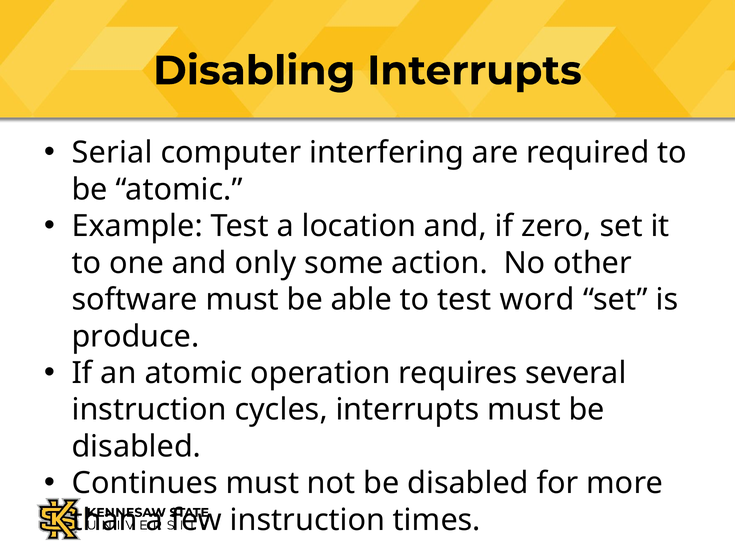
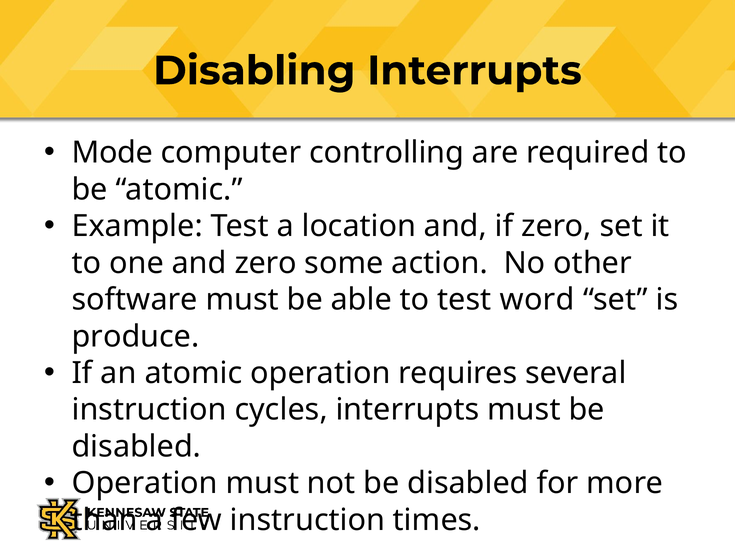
Serial: Serial -> Mode (112, 153)
interfering: interfering -> controlling (387, 153)
and only: only -> zero (266, 263)
Continues: Continues -> Operation (145, 484)
